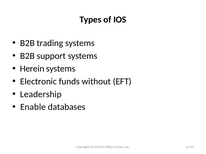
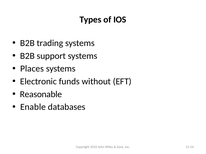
Herein: Herein -> Places (32, 69)
Leadership: Leadership -> Reasonable (41, 95)
